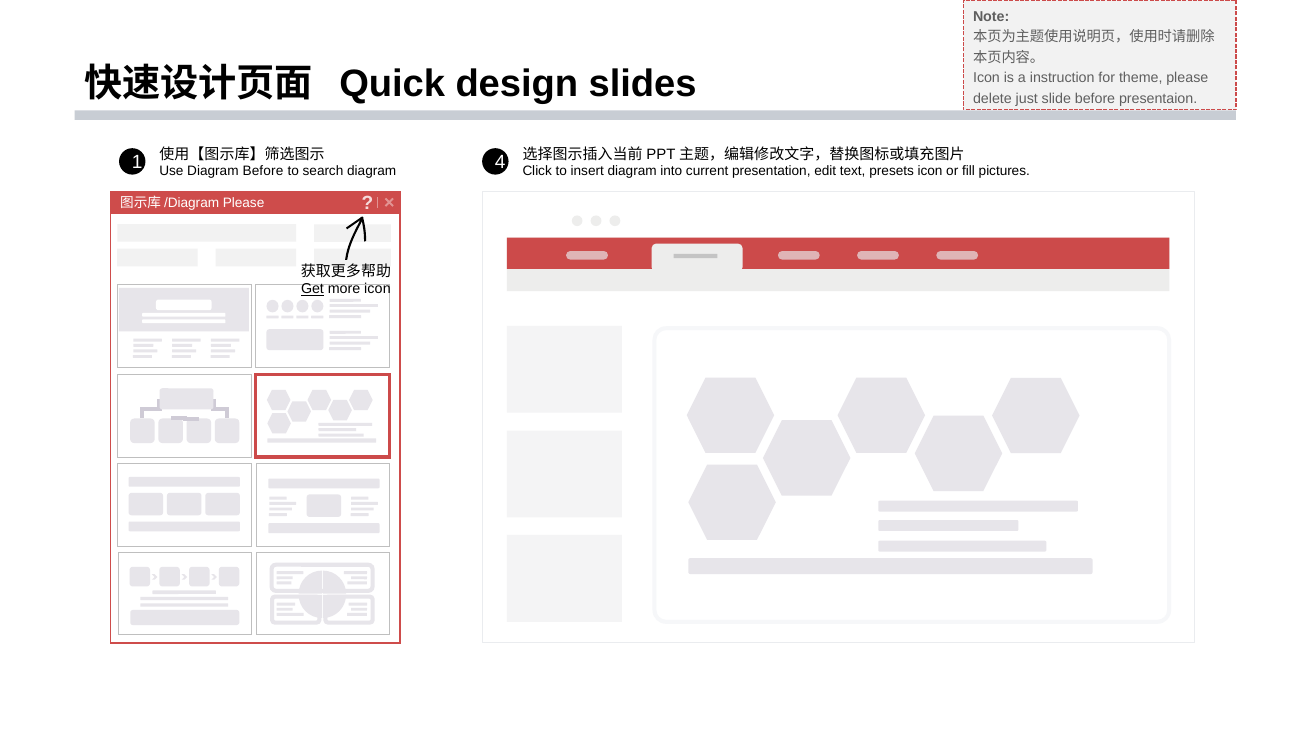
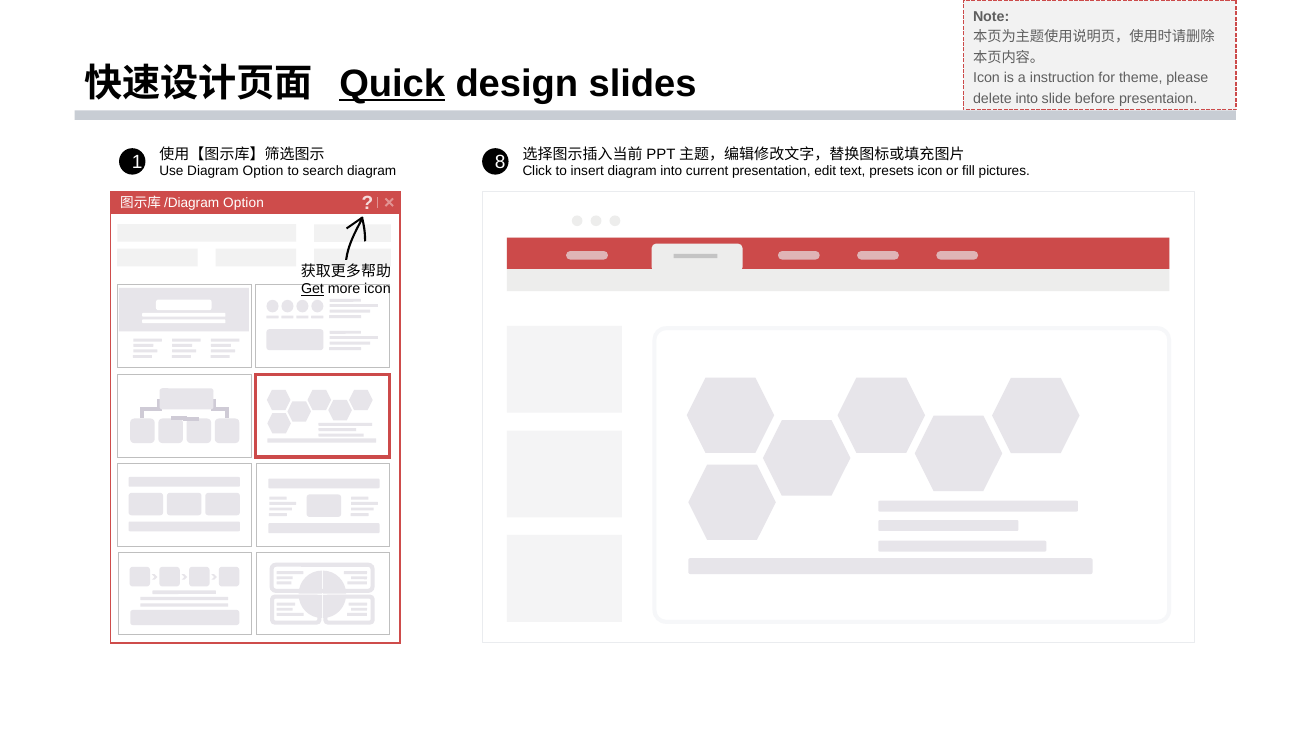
Quick underline: none -> present (392, 83)
delete just: just -> into (1027, 99)
4: 4 -> 8 (500, 163)
Diagram Before: Before -> Option (263, 171)
Please: Please -> Option (244, 203)
